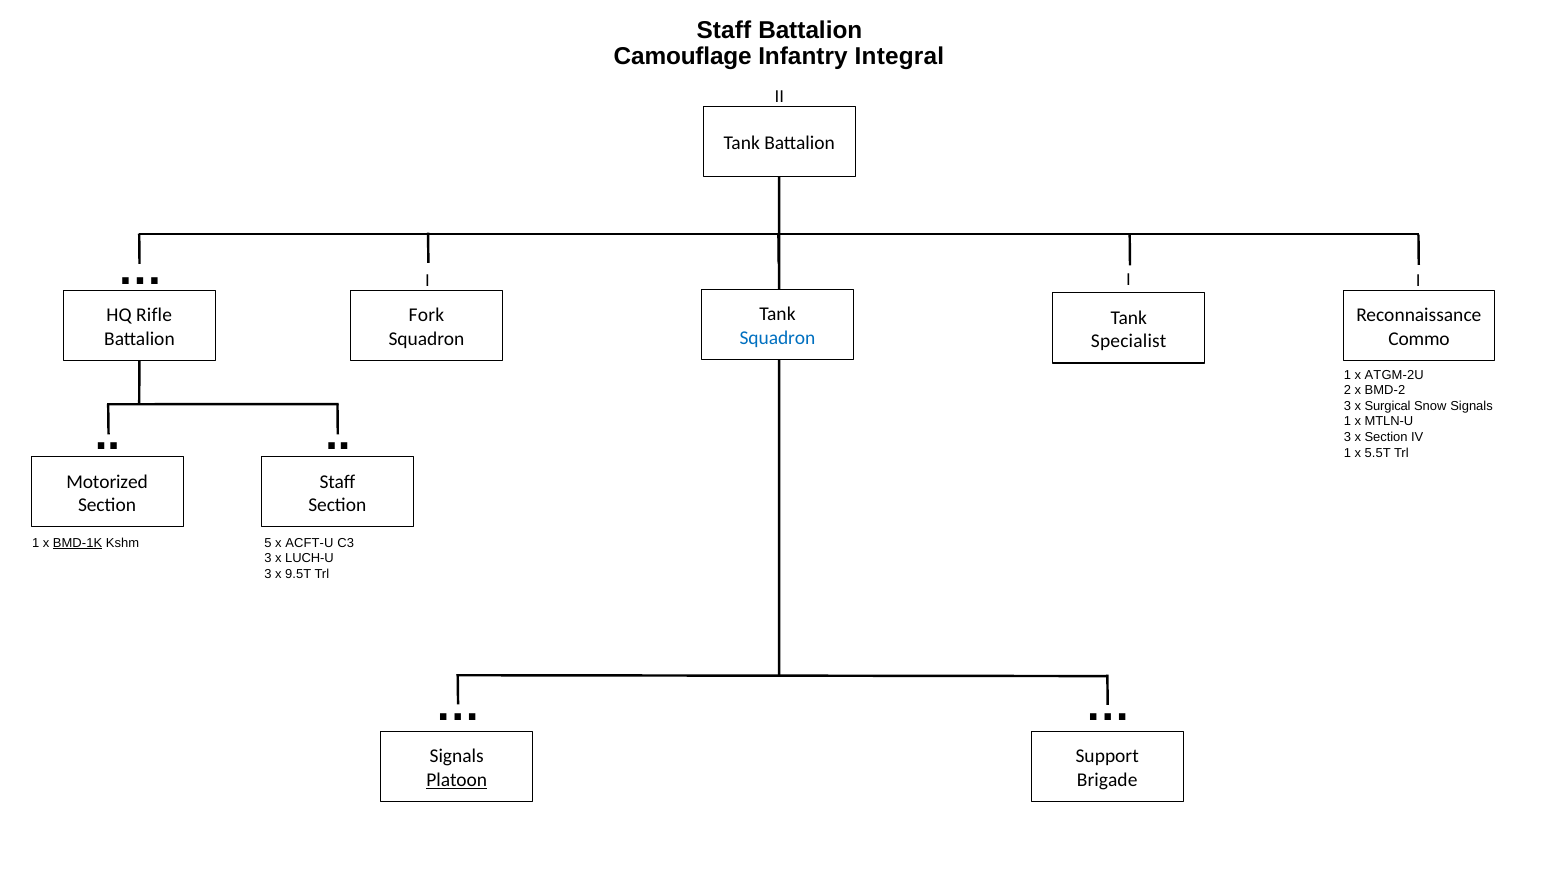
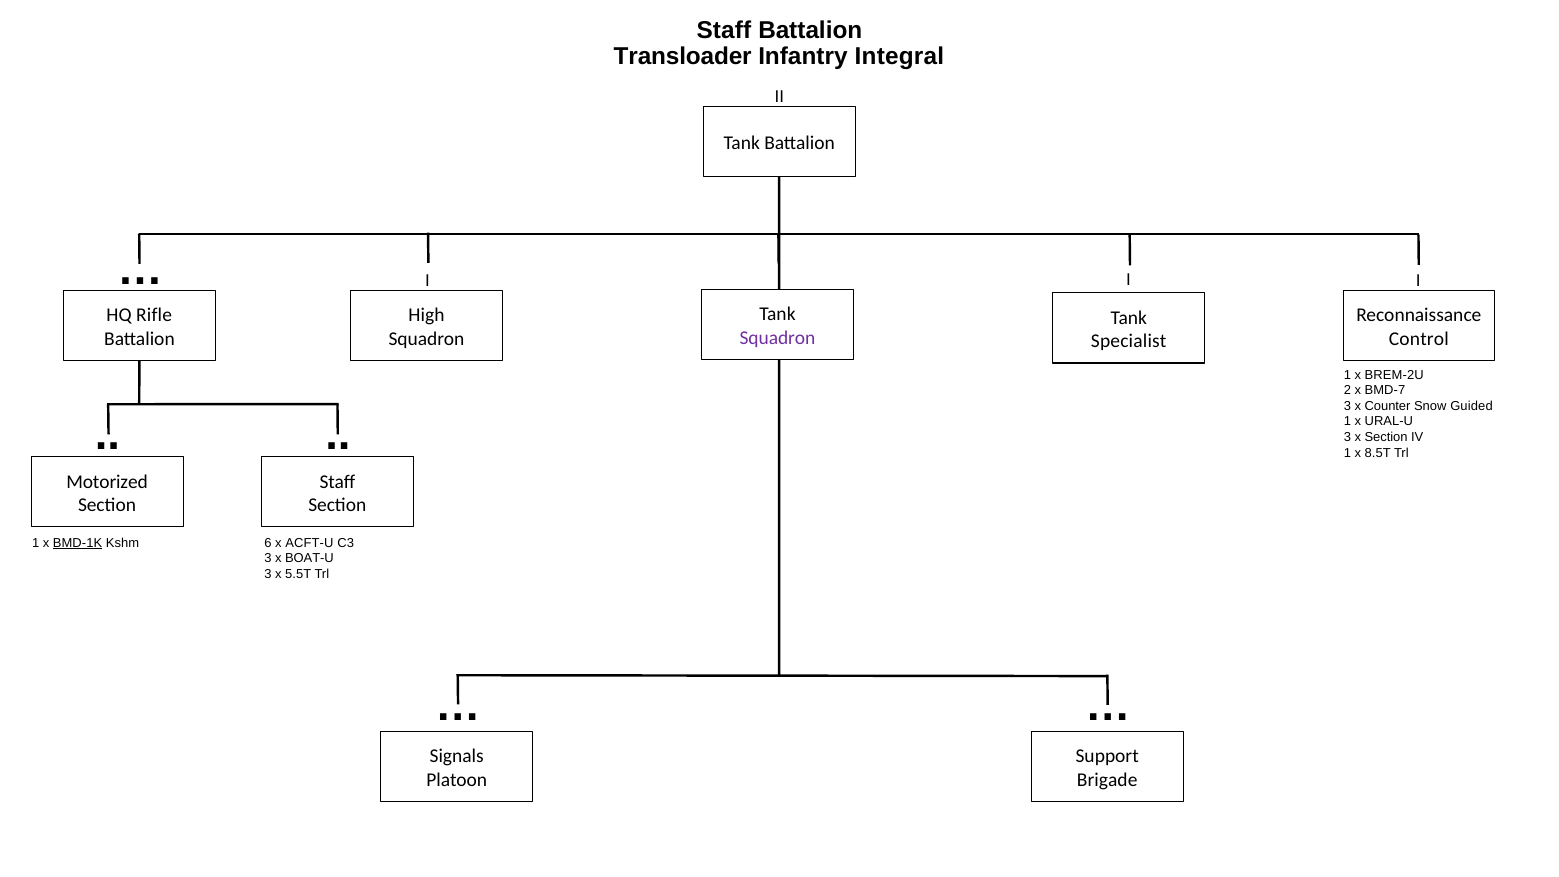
Camouflage: Camouflage -> Transloader (683, 57)
Fork: Fork -> High (426, 315)
Squadron colour: blue -> purple (777, 338)
Commo: Commo -> Control (1419, 339)
ATGM-2U: ATGM-2U -> BREM-2U (1394, 375)
BMD-2: BMD-2 -> BMD-7 (1385, 391)
Surgical: Surgical -> Counter (1388, 406)
Snow Signals: Signals -> Guided (1471, 406)
MTLN-U: MTLN-U -> URAL-U (1389, 422)
5.5T: 5.5T -> 8.5T (1378, 453)
5: 5 -> 6 (268, 543)
LUCH-U: LUCH-U -> BOAT-U (309, 559)
9.5T: 9.5T -> 5.5T (298, 574)
Platoon underline: present -> none (457, 780)
